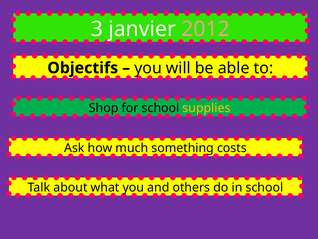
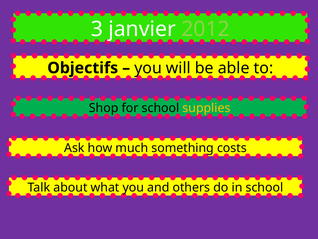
2012 colour: pink -> light green (206, 29)
